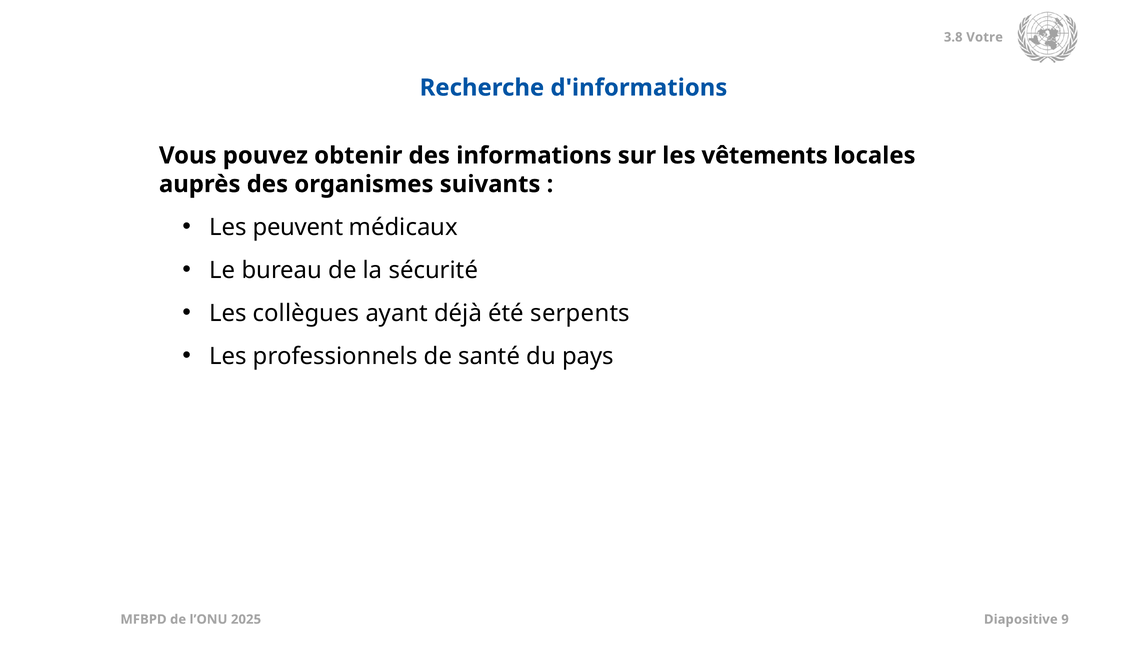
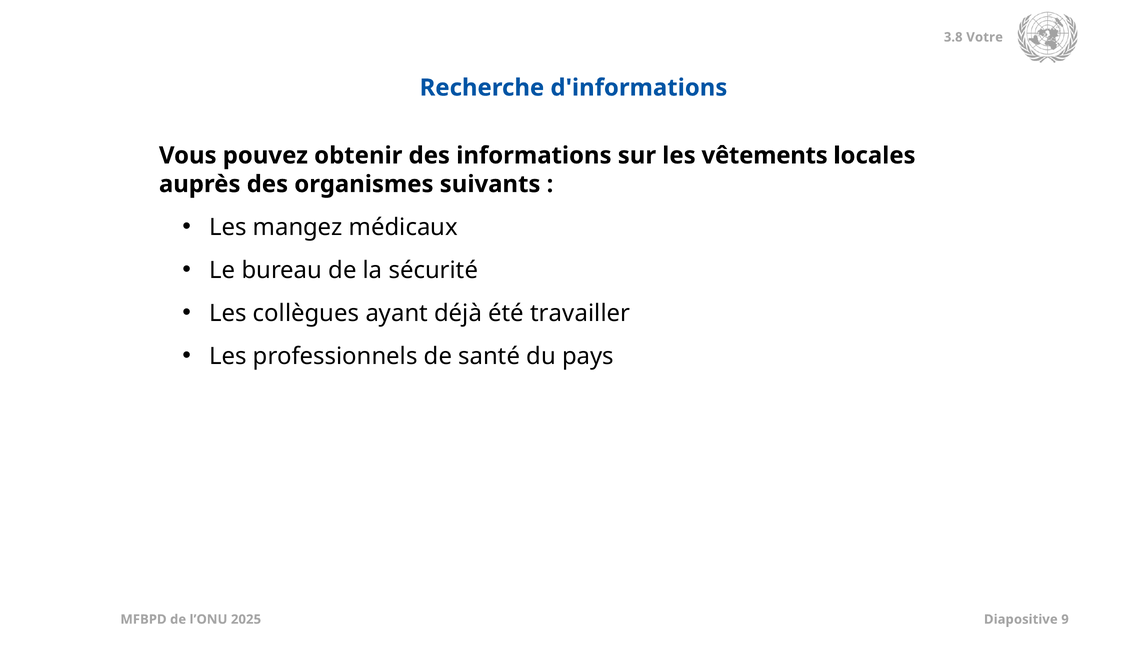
peuvent: peuvent -> mangez (298, 227)
serpents: serpents -> travailler (580, 313)
